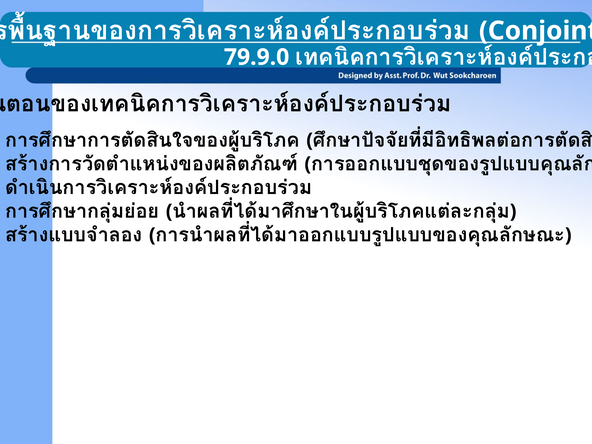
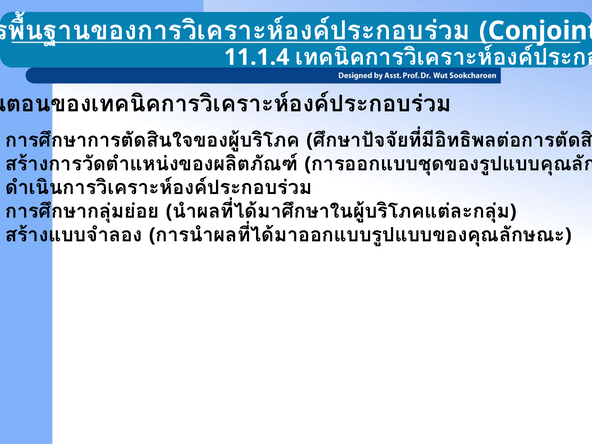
79.9.0: 79.9.0 -> 11.1.4 (257, 57)
